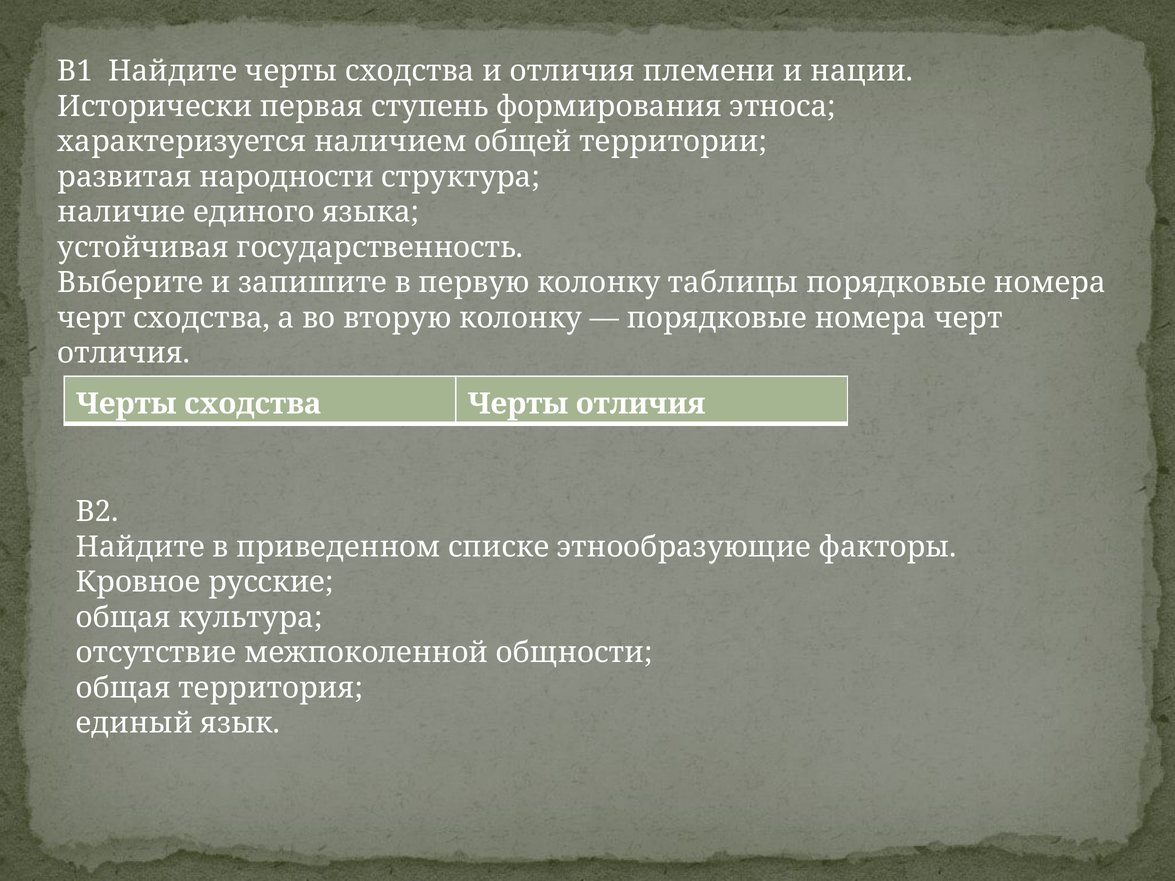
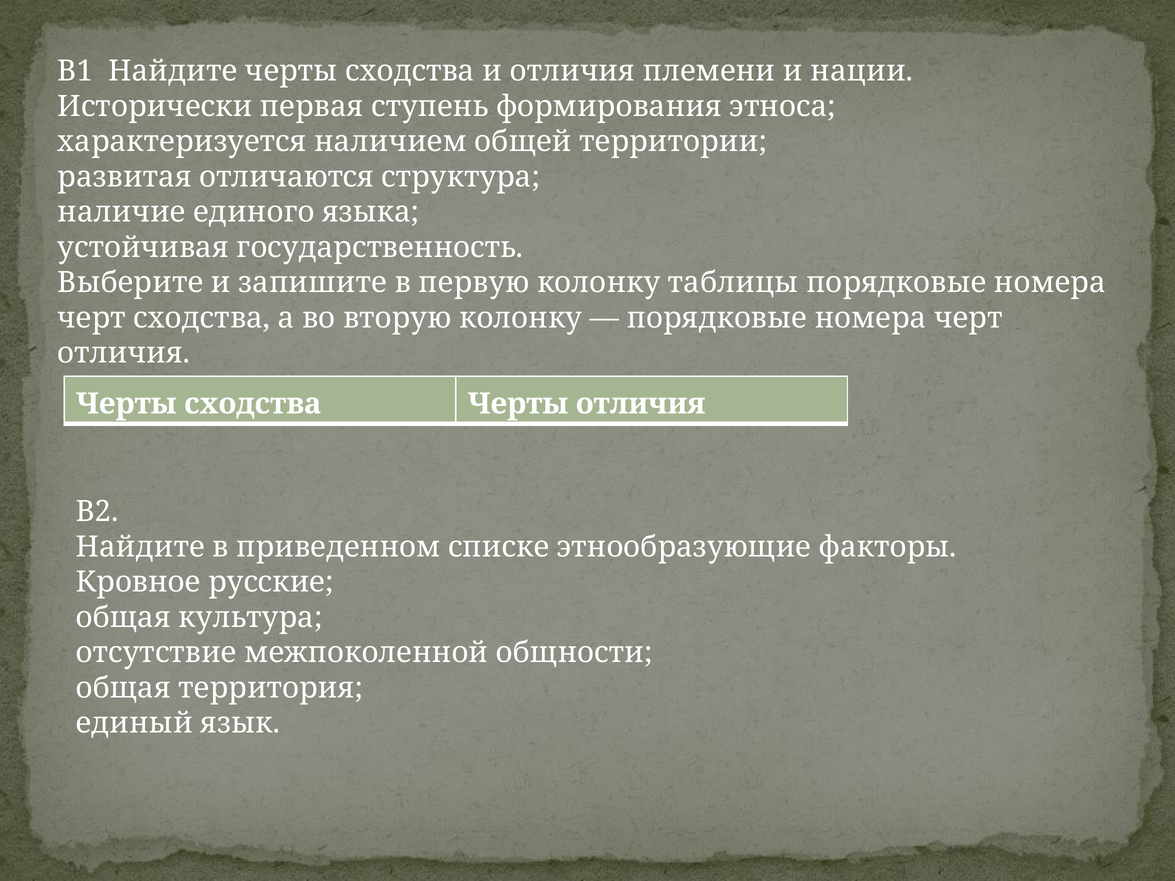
народности: народности -> отличаются (287, 177)
